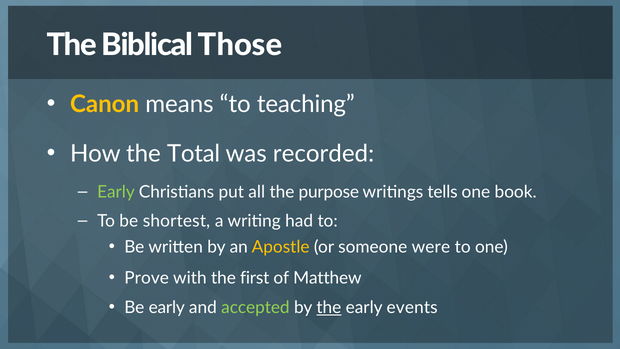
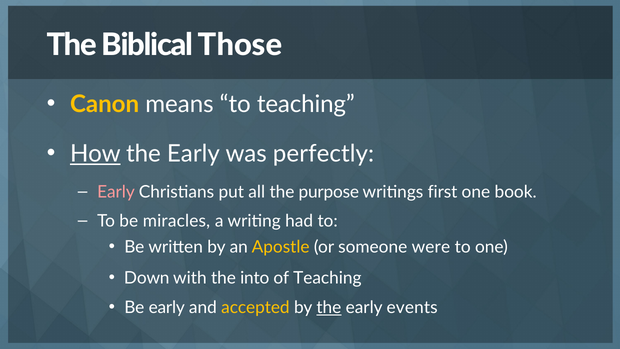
How underline: none -> present (95, 154)
Total: Total -> Early (193, 154)
recorded: recorded -> perfectly (323, 154)
Early colour: light green -> pink (116, 192)
tells: tells -> first (442, 192)
shortest: shortest -> miracles (176, 221)
Prove: Prove -> Down (147, 278)
first: first -> into (255, 278)
of Matthew: Matthew -> Teaching (327, 278)
accepted colour: light green -> yellow (255, 307)
